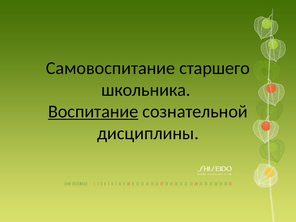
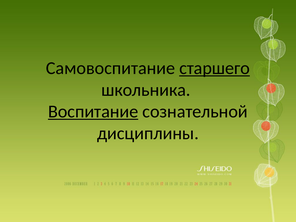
старшего underline: none -> present (214, 68)
